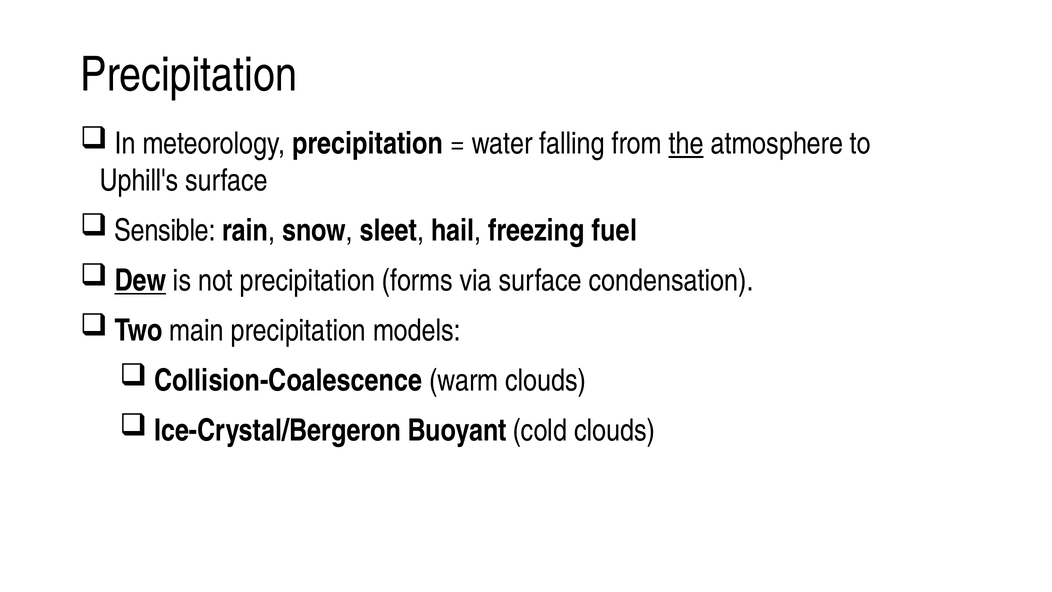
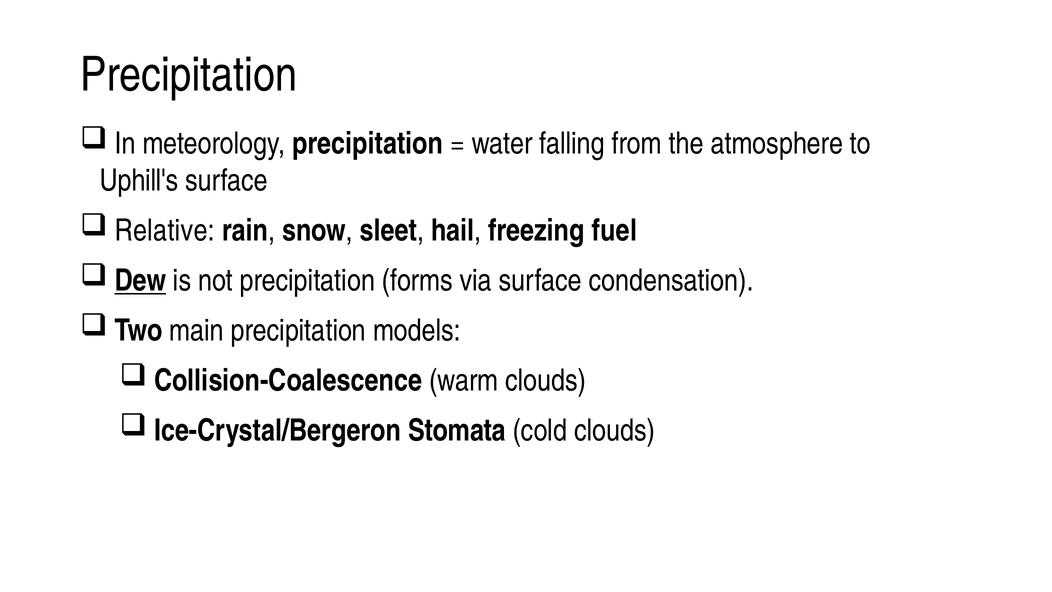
the underline: present -> none (686, 144)
Sensible: Sensible -> Relative (165, 230)
Buoyant: Buoyant -> Stomata (457, 430)
